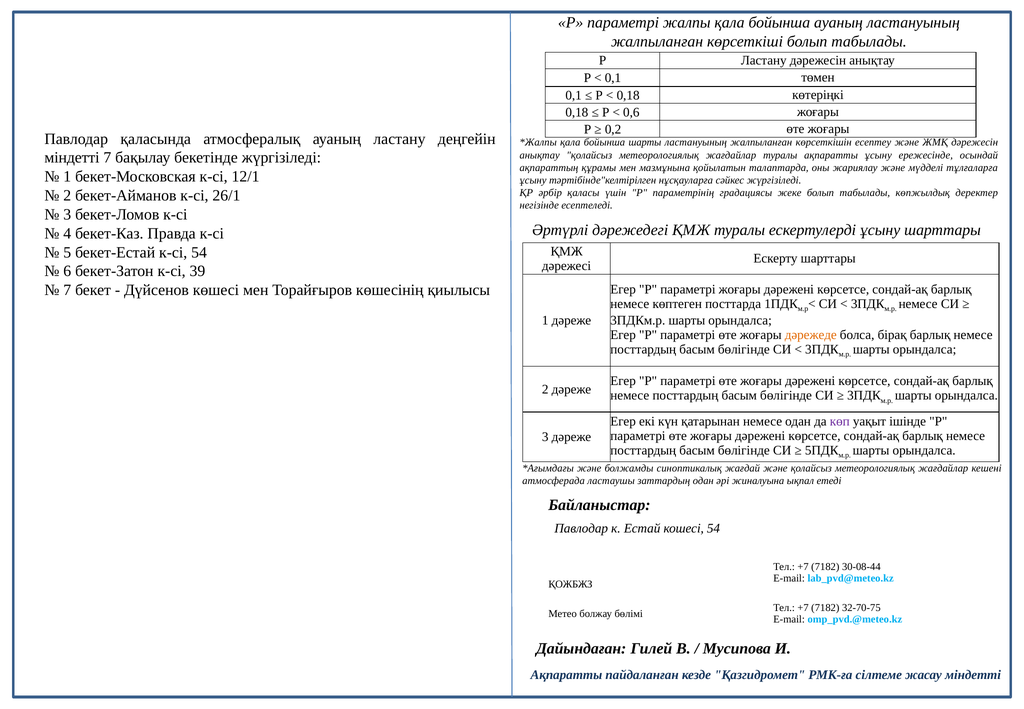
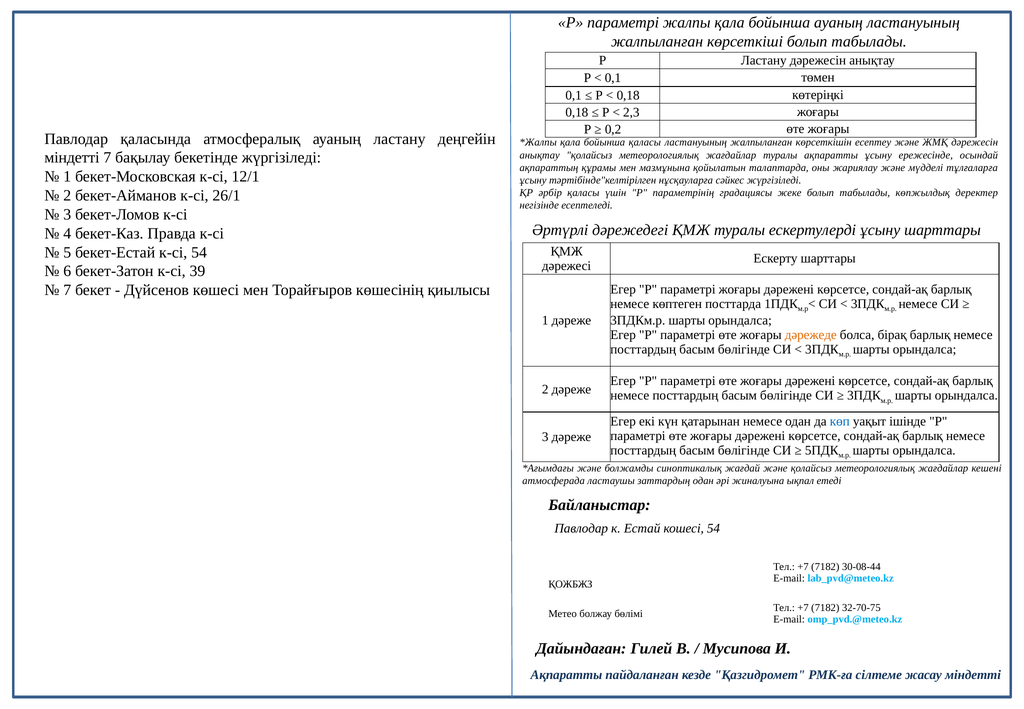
0,6: 0,6 -> 2,3 (631, 112)
бойынша шарты: шарты -> қаласы (645, 142)
көп colour: purple -> blue (840, 421)
